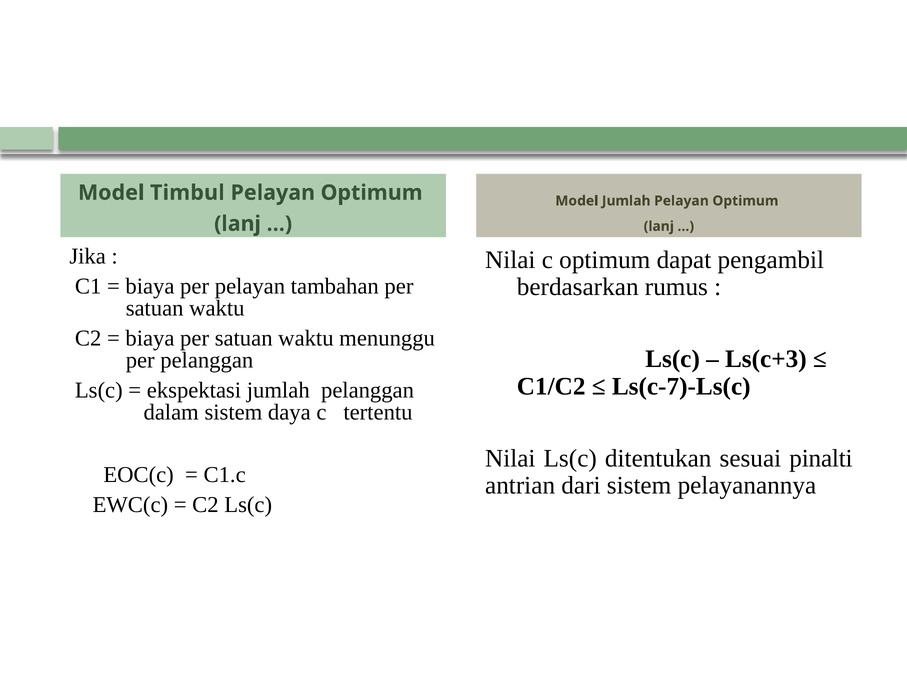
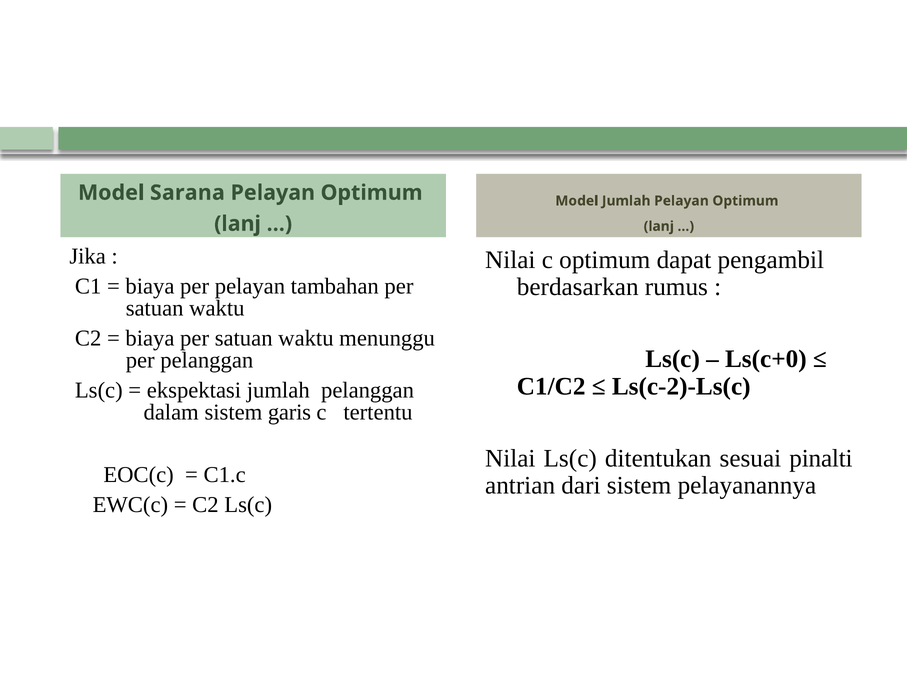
Timbul: Timbul -> Sarana (187, 193)
Ls(c+3: Ls(c+3 -> Ls(c+0 (766, 359)
Ls(c-7)-Ls(c: Ls(c-7)-Ls(c -> Ls(c-2)-Ls(c (681, 386)
daya: daya -> garis (289, 412)
